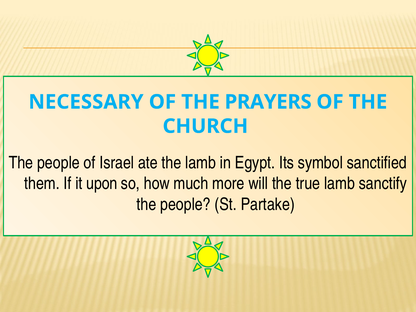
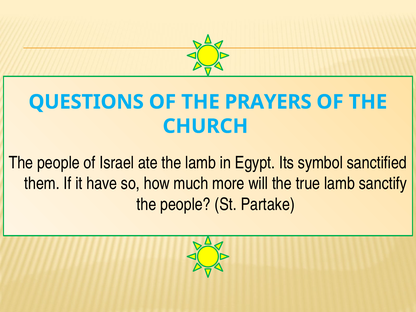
NECESSARY: NECESSARY -> QUESTIONS (86, 102)
upon: upon -> have (102, 184)
